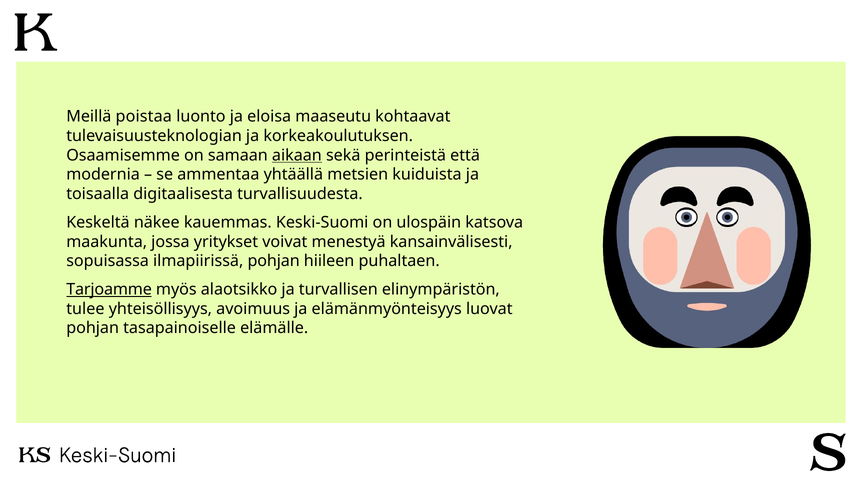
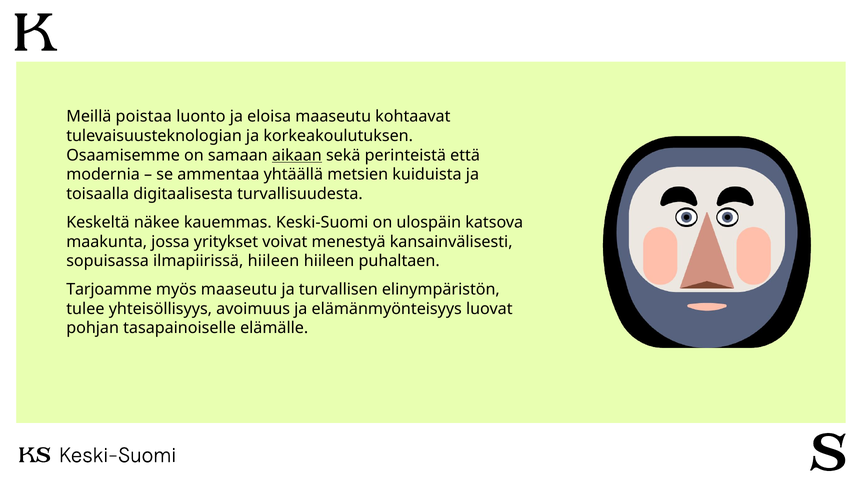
ilmapiirissä pohjan: pohjan -> hiileen (273, 261)
Tarjoamme underline: present -> none (109, 289)
myös alaotsikko: alaotsikko -> maaseutu (239, 289)
